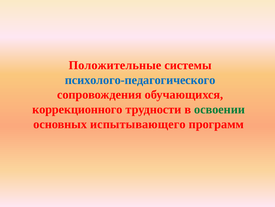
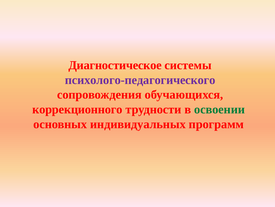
Положительные: Положительные -> Диагностическое (115, 65)
психолого-педагогического colour: blue -> purple (140, 80)
испытывающего: испытывающего -> индивидуальных (138, 124)
